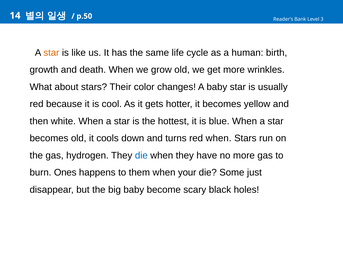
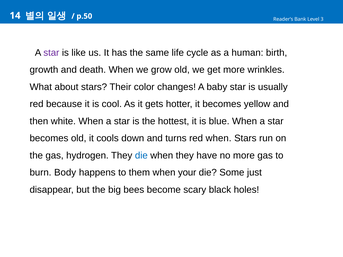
star colour: orange -> purple (51, 53)
Ones: Ones -> Body (65, 173)
big baby: baby -> bees (134, 190)
